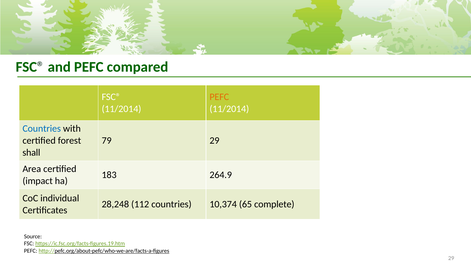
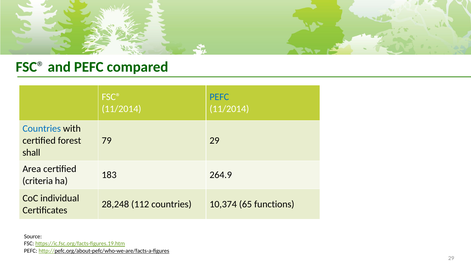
PEFC colour: orange -> blue (219, 97)
impact: impact -> criteria (38, 181)
complete: complete -> functions (274, 204)
